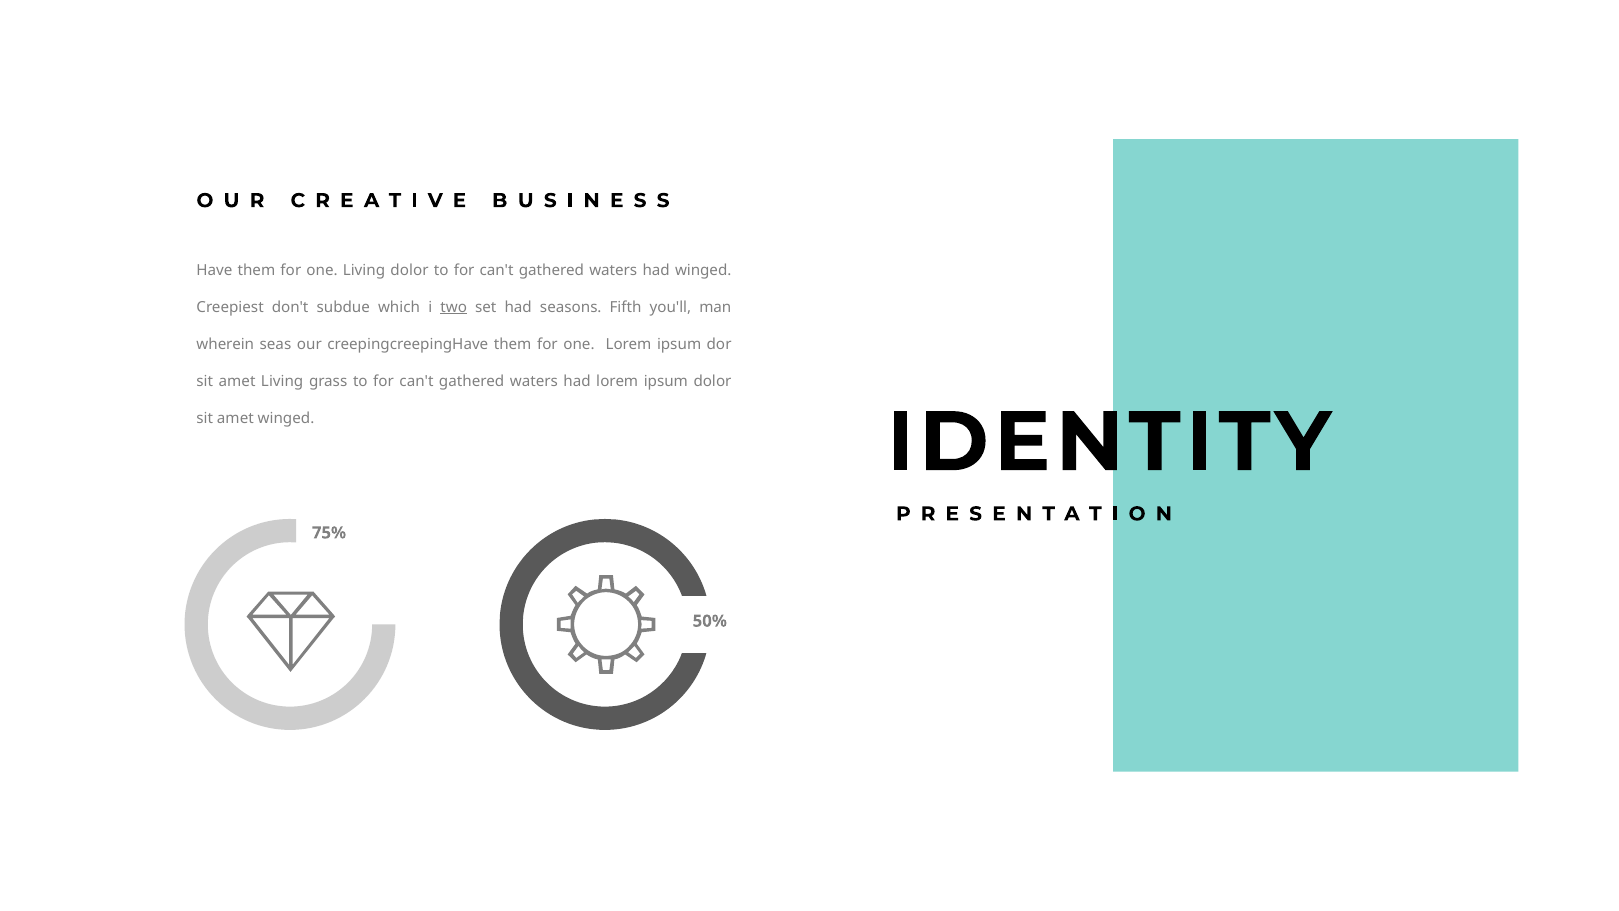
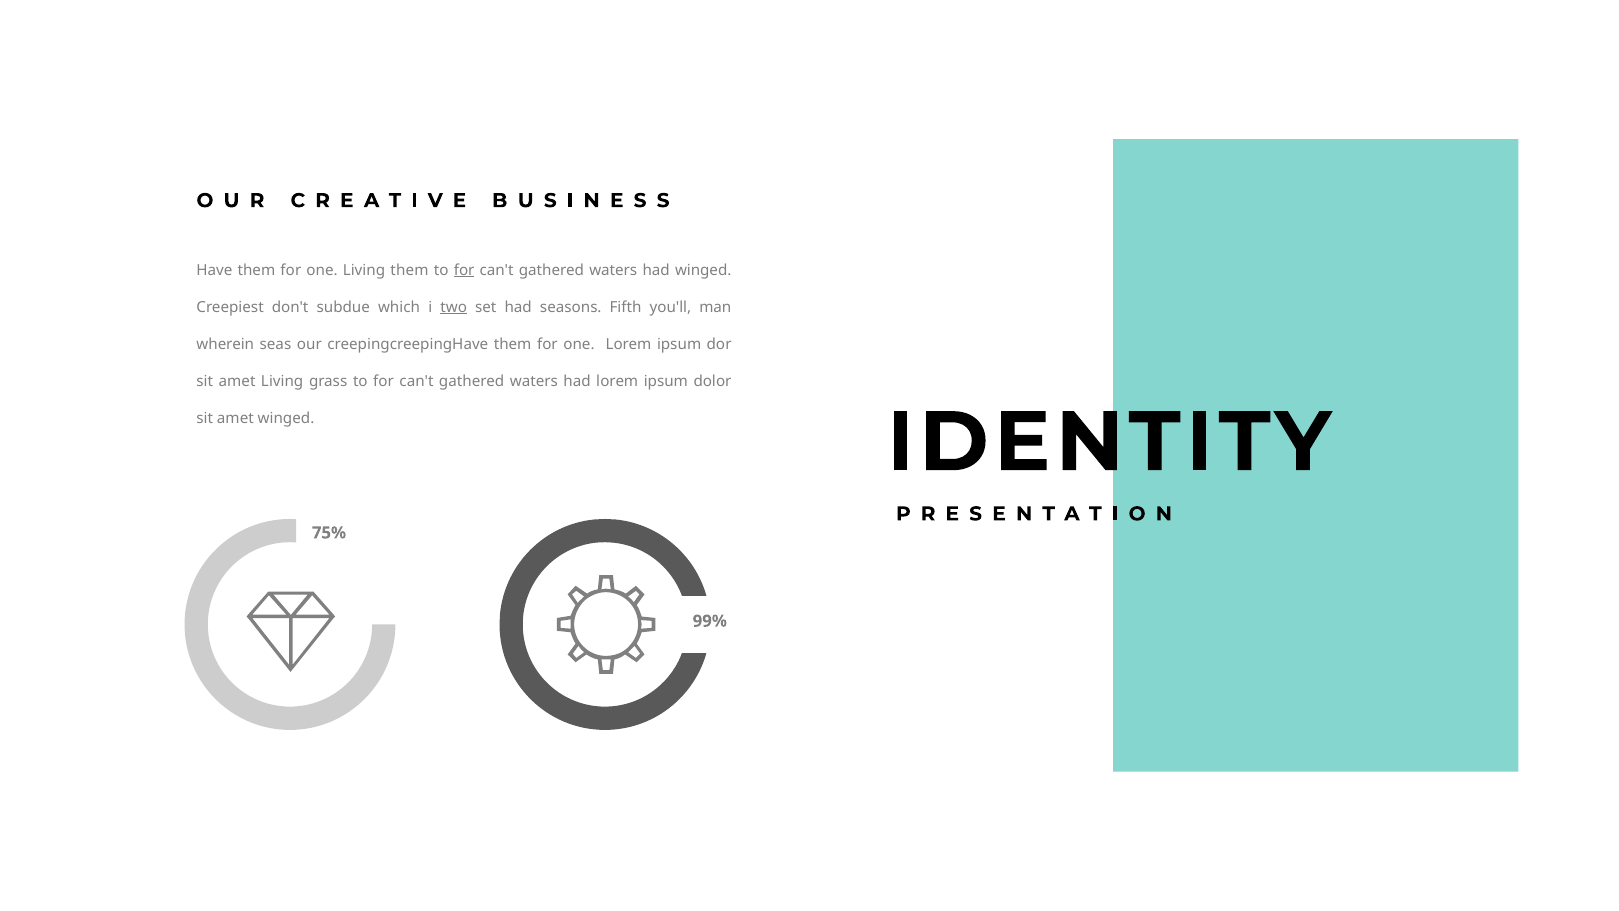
Living dolor: dolor -> them (409, 270)
for underline: none -> present (464, 270)
50%: 50% -> 99% (710, 621)
